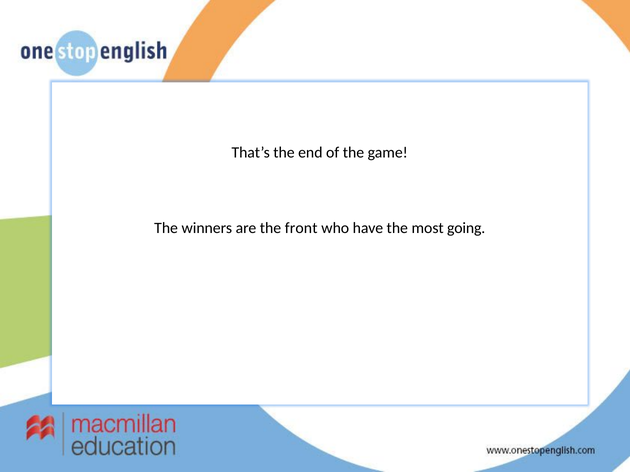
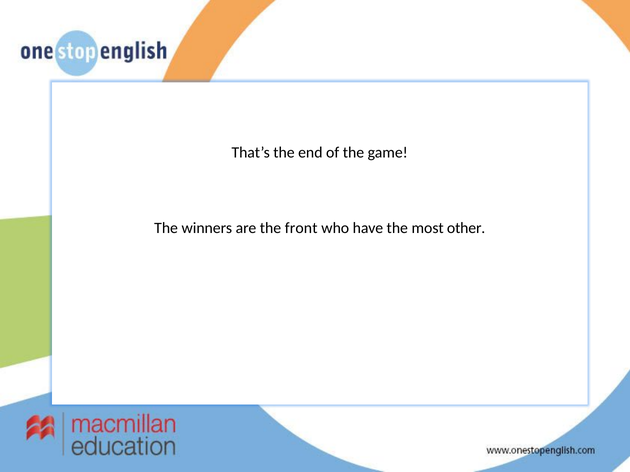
going: going -> other (466, 228)
